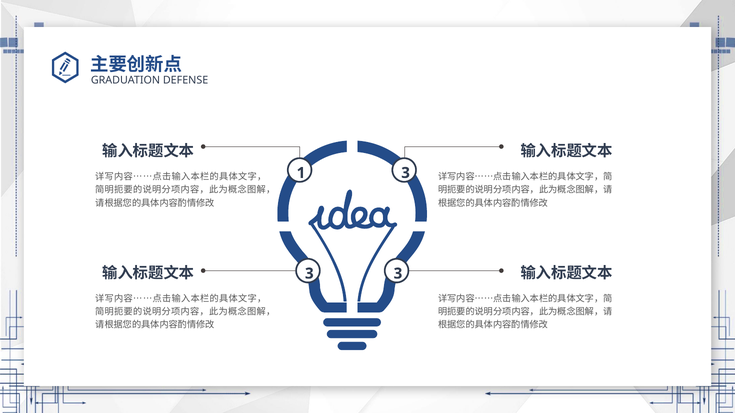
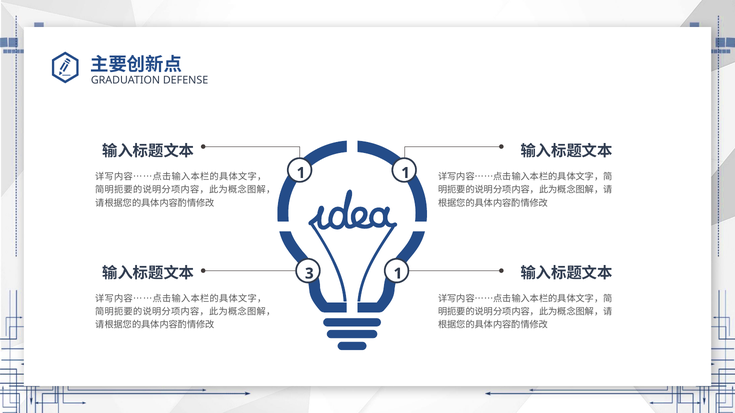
1 3: 3 -> 1 (406, 173)
3: 3 -> 1 (398, 274)
